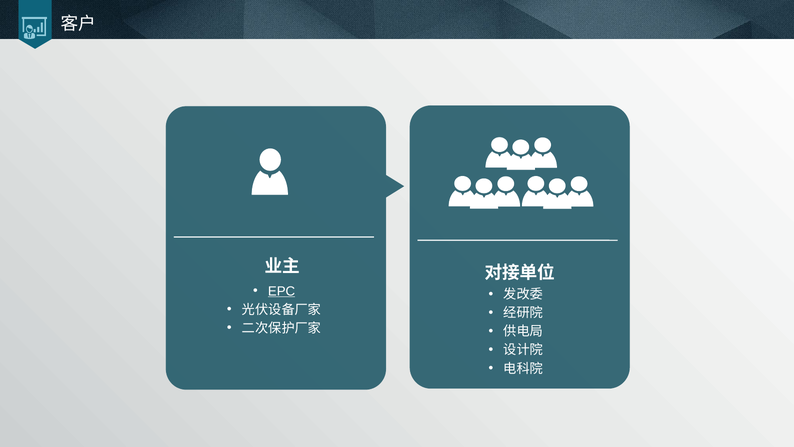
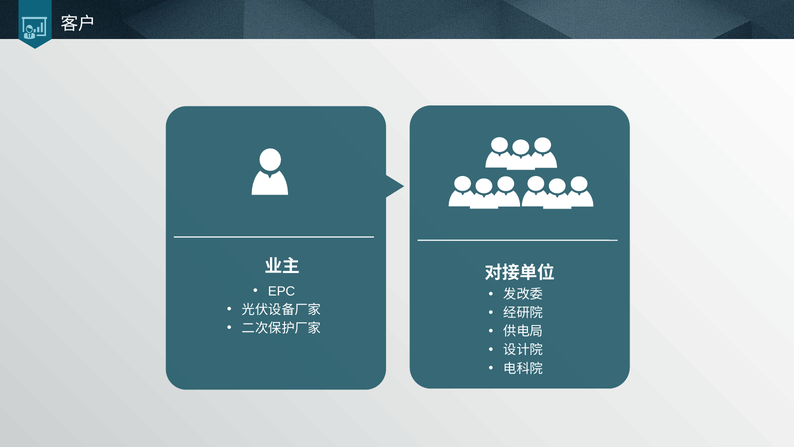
EPC underline: present -> none (282, 291)
